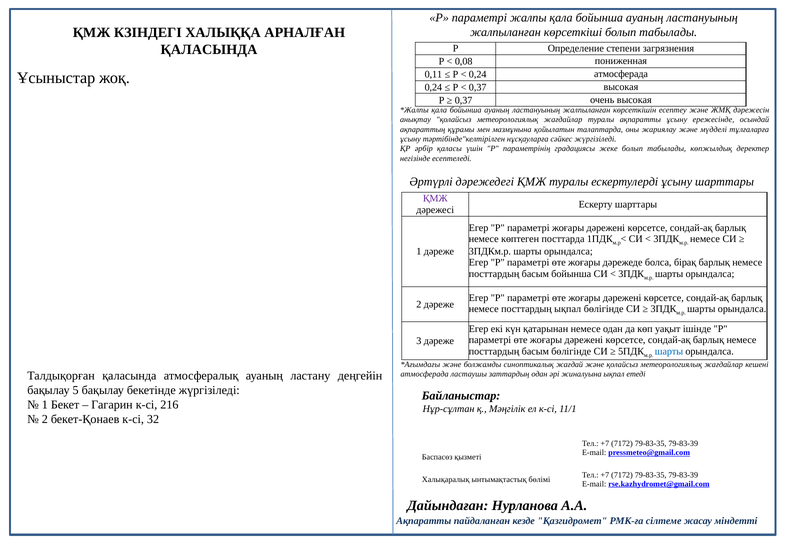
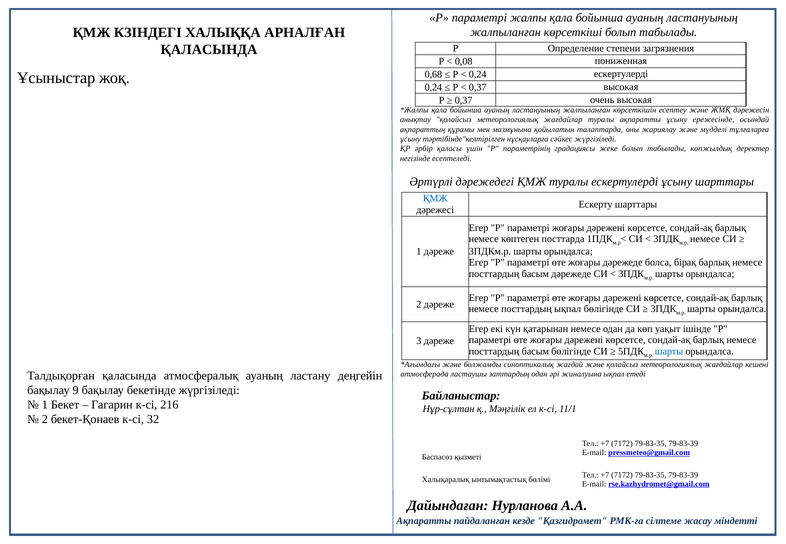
0,11: 0,11 -> 0,68 (433, 74)
0,24 атмосферада: атмосферада -> ескертулерді (621, 74)
ҚМЖ colour: purple -> blue (435, 199)
басым бойынша: бойынша -> дәрежеде (571, 274)
5: 5 -> 9 (76, 390)
